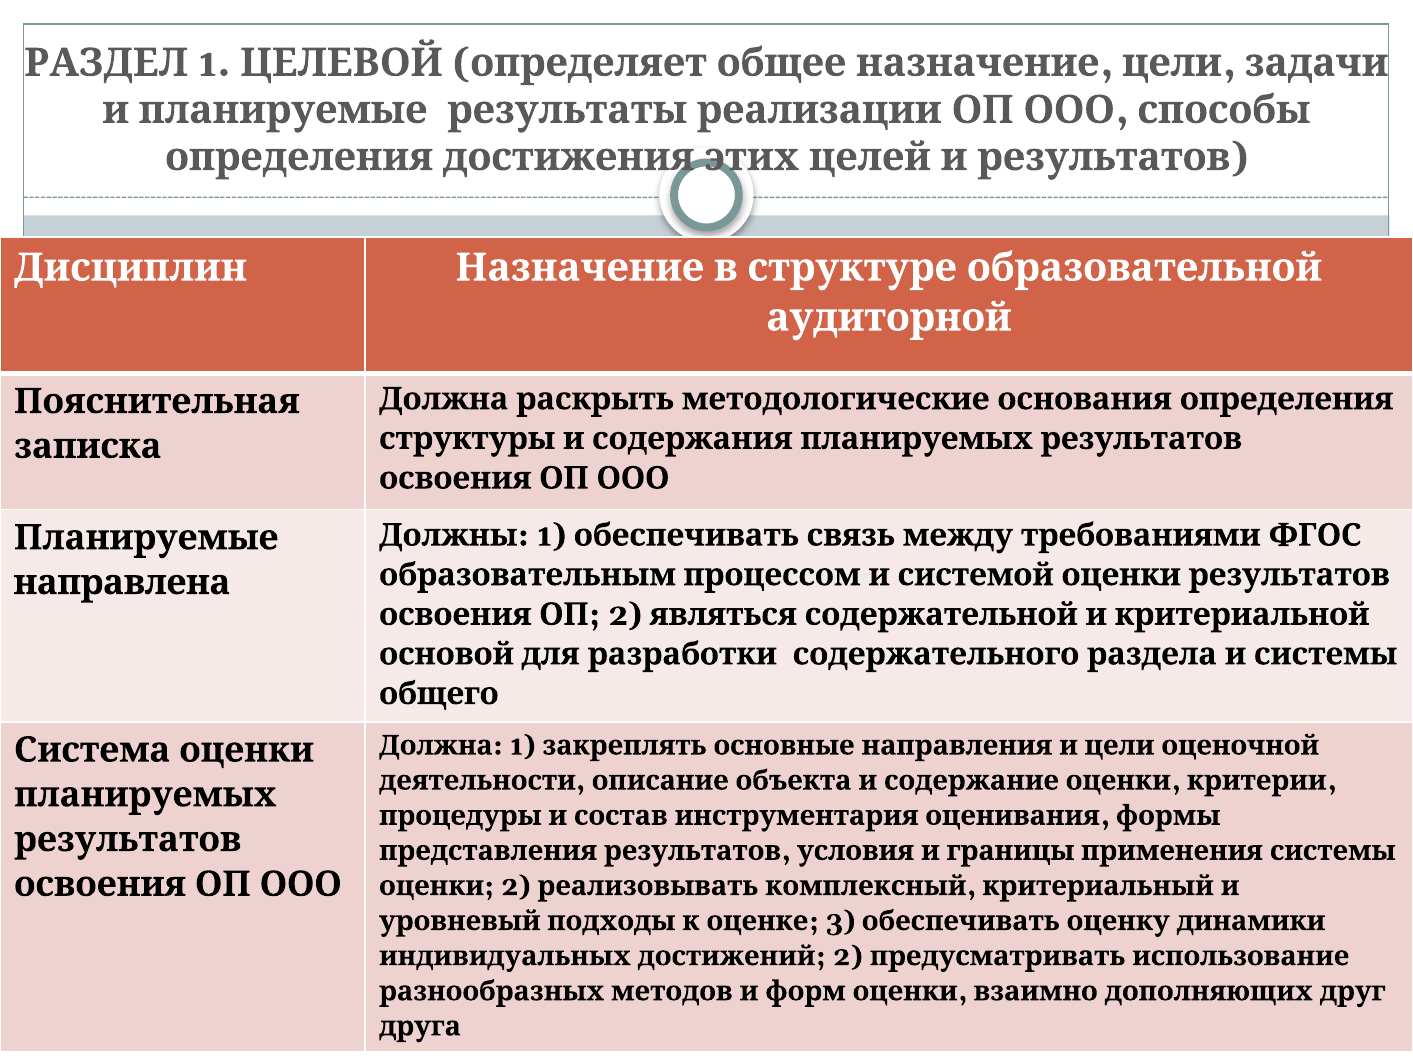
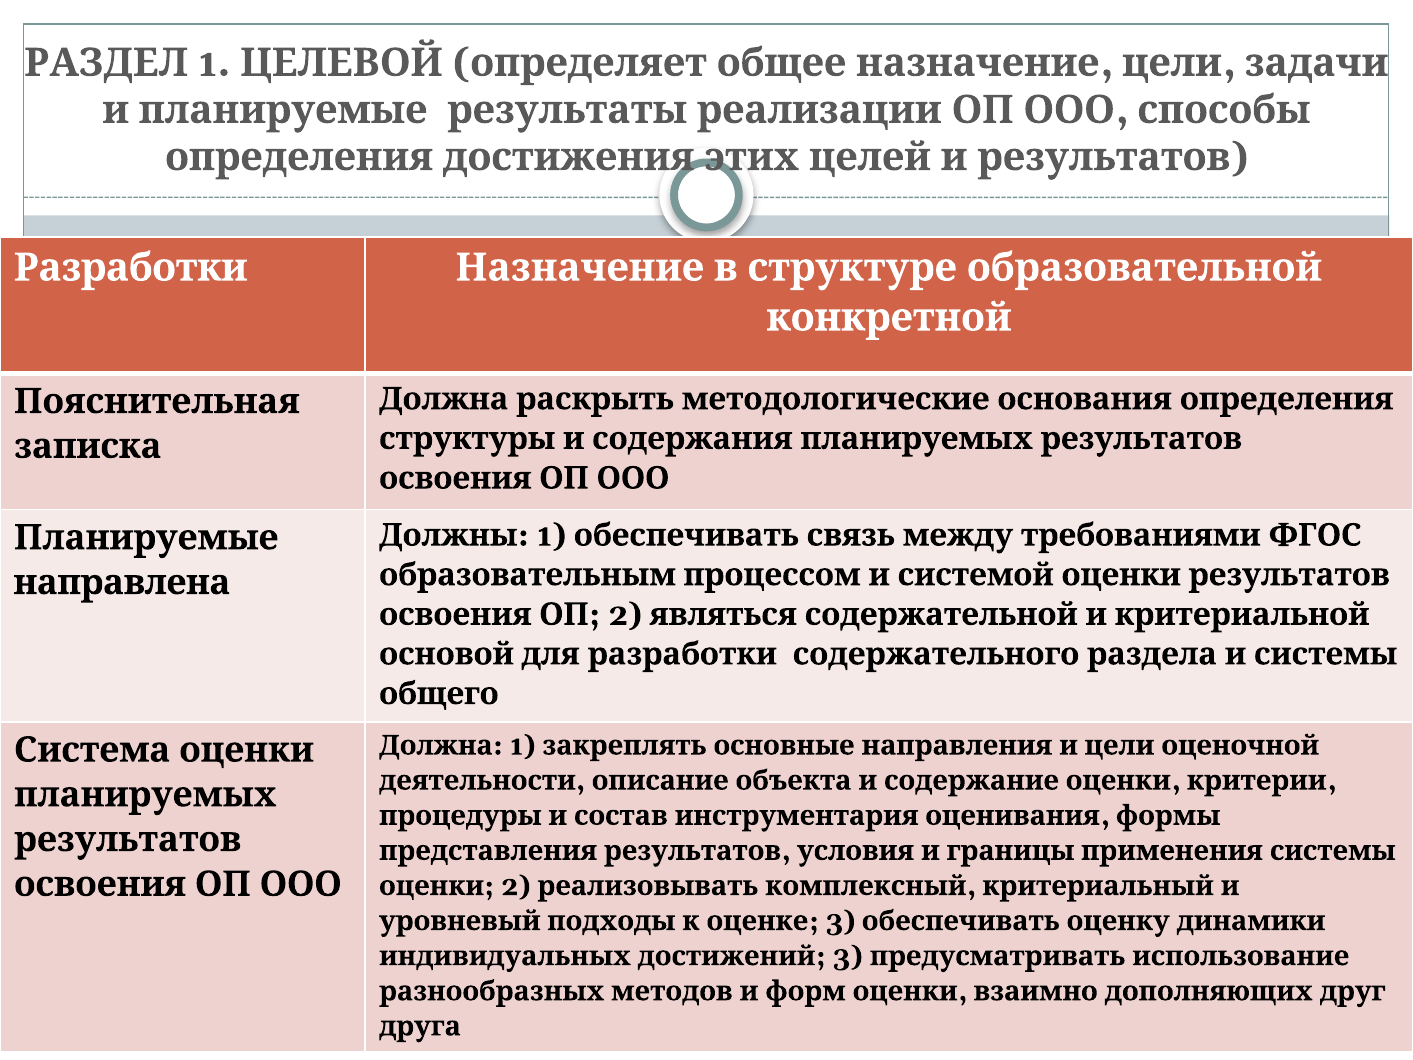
Дисциплин: Дисциплин -> Разработки (131, 268)
аудиторной: аудиторной -> конкретной (889, 317)
2: 2 -> 3 (848, 956)
